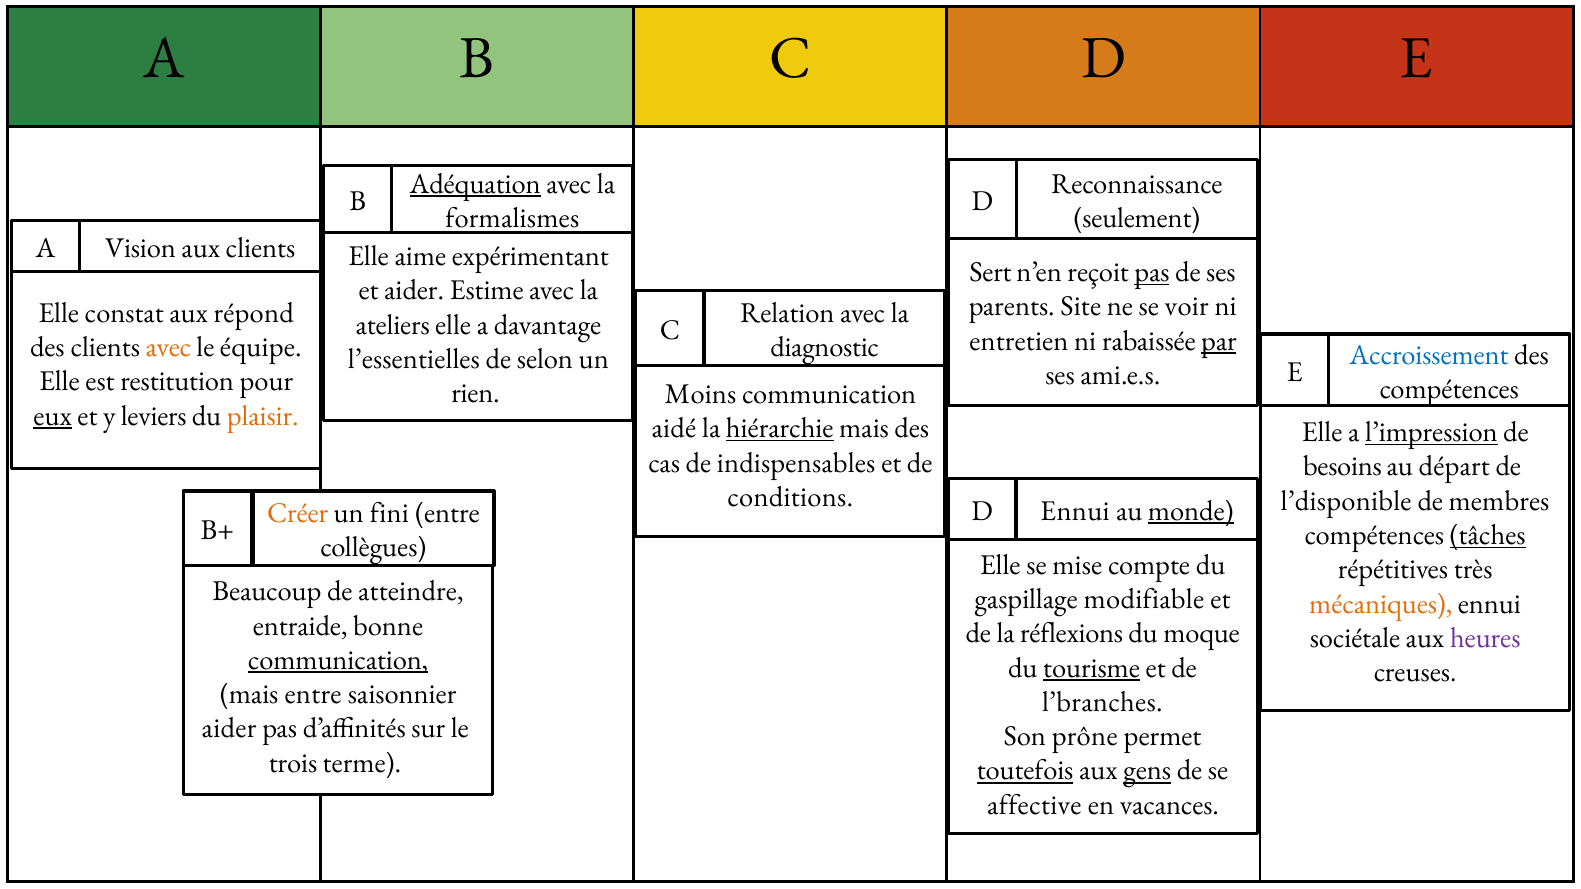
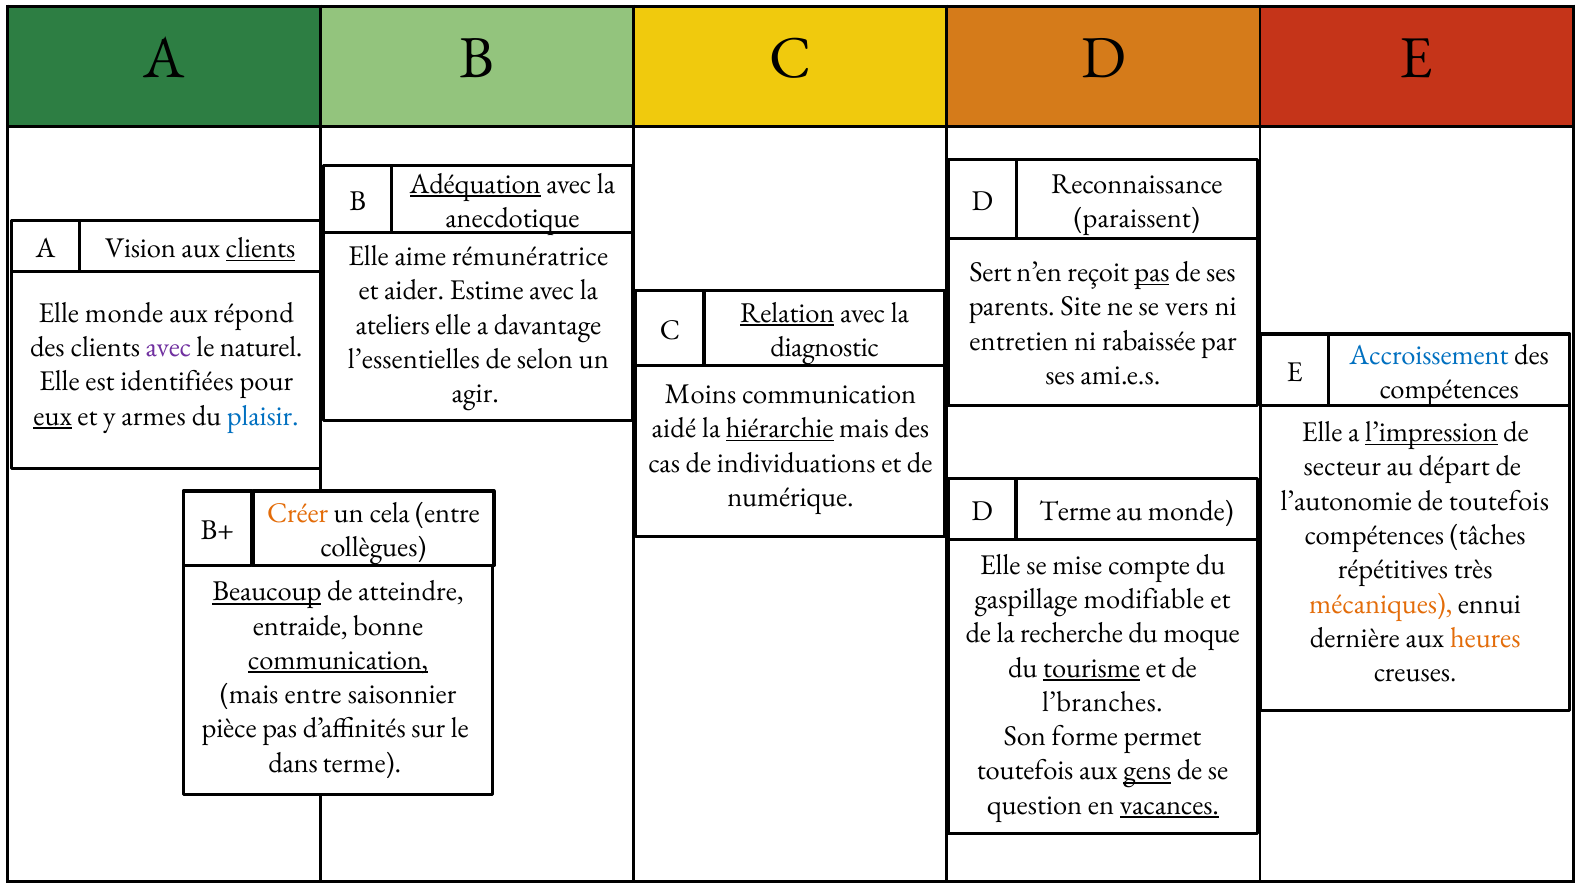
formalismes: formalismes -> anecdotique (512, 218)
seulement: seulement -> paraissent (1137, 218)
clients underline: none -> present (261, 248)
expérimentant: expérimentant -> rémunératrice (530, 256)
voir: voir -> vers (1187, 307)
Elle constat: constat -> monde (124, 313)
Relation underline: none -> present (787, 313)
par underline: present -> none (1219, 341)
avec colour: orange -> purple (168, 347)
équipe: équipe -> naturel (261, 347)
restitution: restitution -> identifiées (177, 382)
rien: rien -> agir (475, 393)
leviers: leviers -> armes (154, 416)
plaisir colour: orange -> blue (263, 416)
indispensables: indispensables -> individuations (796, 463)
besoins: besoins -> secteur (1342, 467)
conditions: conditions -> numérique (790, 497)
l’disponible: l’disponible -> l’autonomie (1346, 501)
de membres: membres -> toutefois (1499, 501)
D Ennui: Ennui -> Terme (1075, 511)
monde underline: present -> none (1191, 511)
fini: fini -> cela (390, 513)
tâches underline: present -> none (1488, 535)
Beaucoup underline: none -> present (267, 592)
réflexions: réflexions -> recherche (1072, 634)
sociétale: sociétale -> dernière (1355, 638)
heures colour: purple -> orange (1485, 638)
aider: aider -> pièce (229, 729)
prône: prône -> forme (1085, 737)
trois: trois -> dans (293, 763)
toutefois underline: present -> none (1025, 771)
affective: affective -> question (1035, 805)
vacances underline: none -> present (1169, 805)
